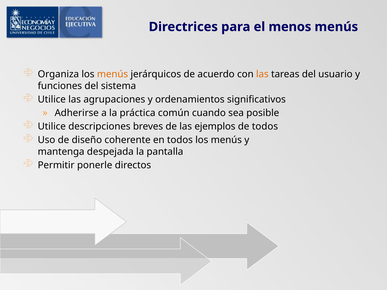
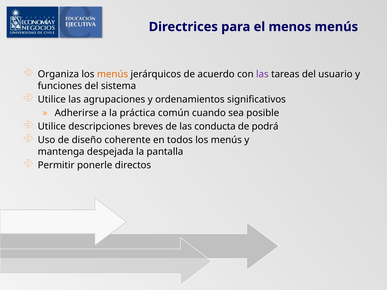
las colour: orange -> purple (262, 74)
ejemplos: ejemplos -> conducta (215, 127)
de todos: todos -> podrá (265, 127)
